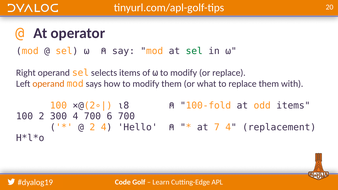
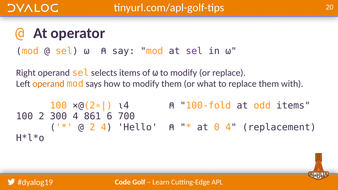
sel colour: green -> purple (194, 51)
⍳8: ⍳8 -> ⍳4 (123, 106)
4 700: 700 -> 861 (92, 116)
7: 7 -> 0 (217, 127)
